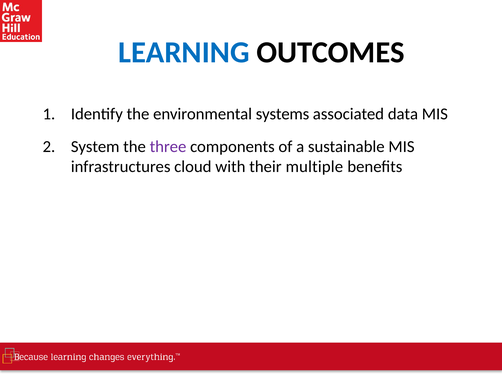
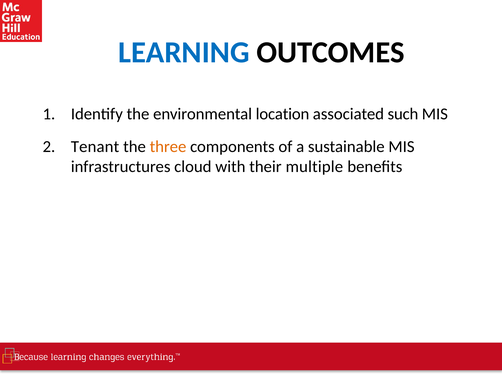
systems: systems -> location (282, 114)
data: data -> such (403, 114)
System: System -> Tenant (95, 147)
three colour: purple -> orange (168, 147)
